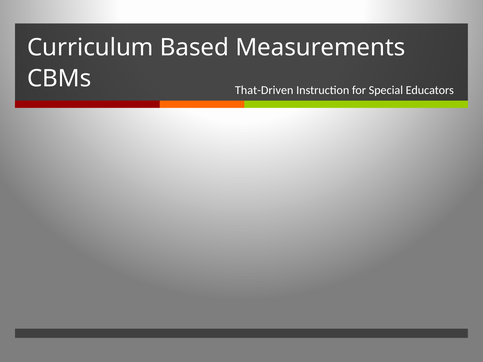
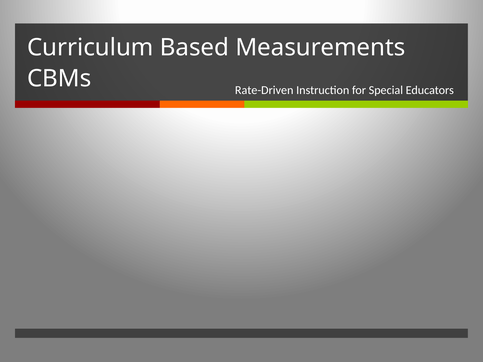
That-Driven: That-Driven -> Rate-Driven (264, 90)
